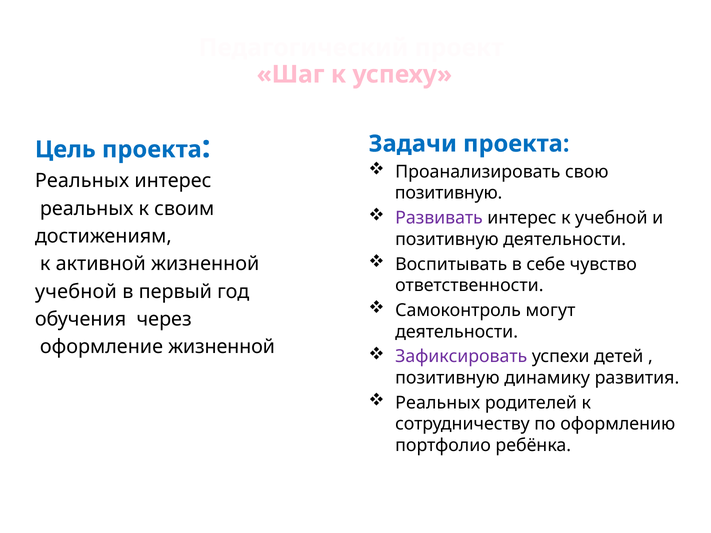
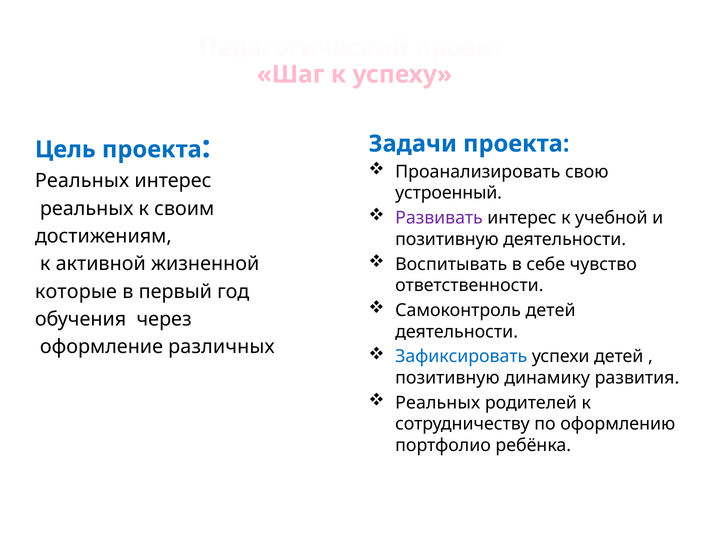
позитивную: позитивную -> устроенный (449, 193)
учебной: учебной -> которые (76, 292)
Самоконтроль могут: могут -> детей (551, 311)
оформление жизненной: жизненной -> различных (221, 347)
Зафиксировать colour: purple -> blue (461, 357)
